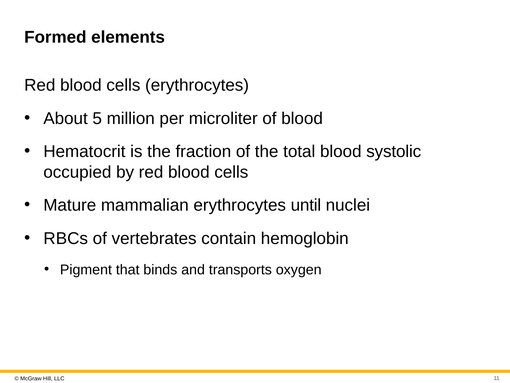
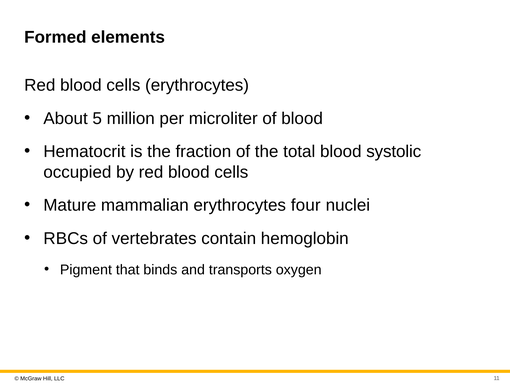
until: until -> four (306, 205)
